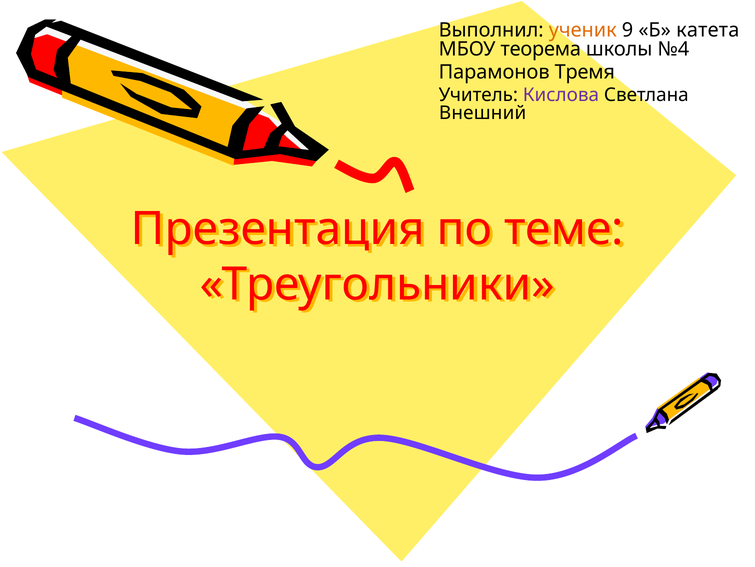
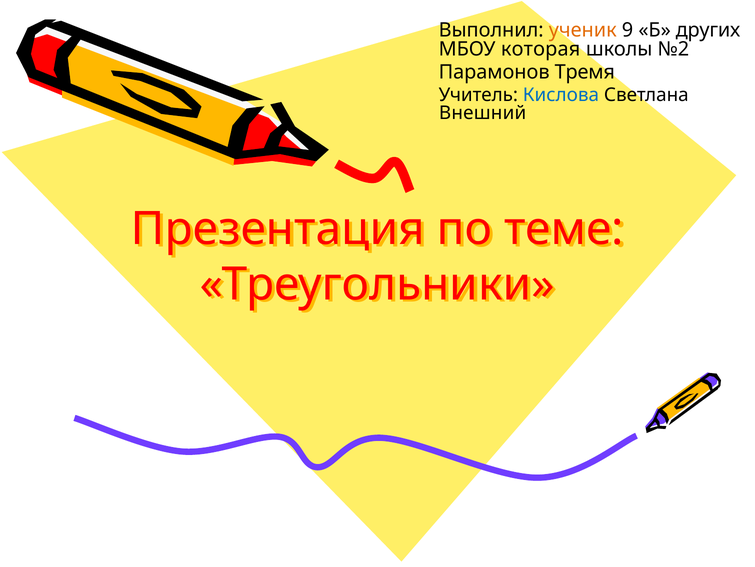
катета: катета -> других (708, 30)
теорема: теорема -> которая (541, 49)
№4: №4 -> №2 (673, 49)
Кислова colour: purple -> blue (561, 95)
